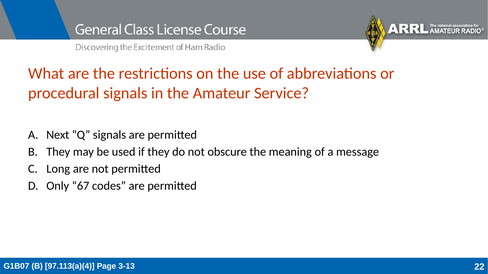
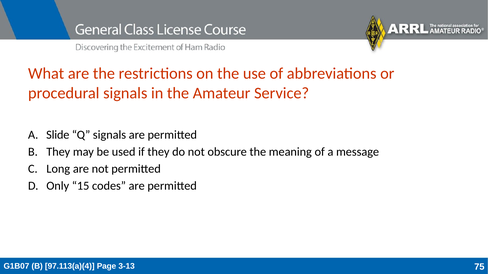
Next: Next -> Slide (58, 135)
67: 67 -> 15 (81, 186)
22: 22 -> 75 (479, 267)
